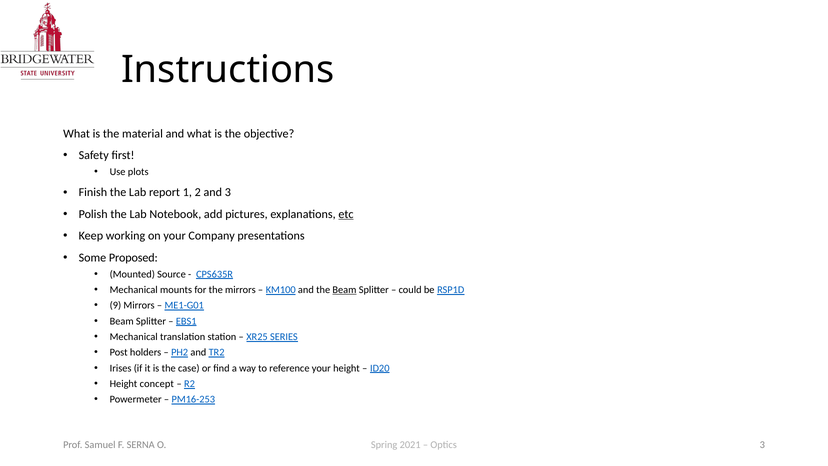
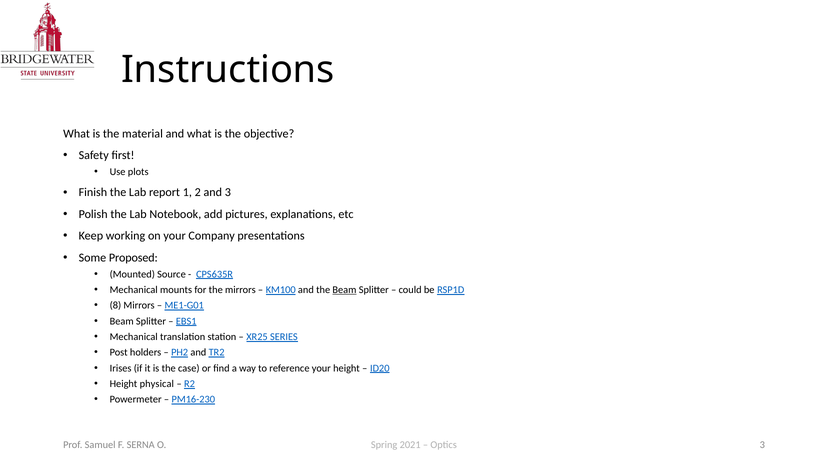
etc underline: present -> none (346, 214)
9: 9 -> 8 (115, 305)
concept: concept -> physical (157, 384)
PM16-253: PM16-253 -> PM16-230 (193, 399)
